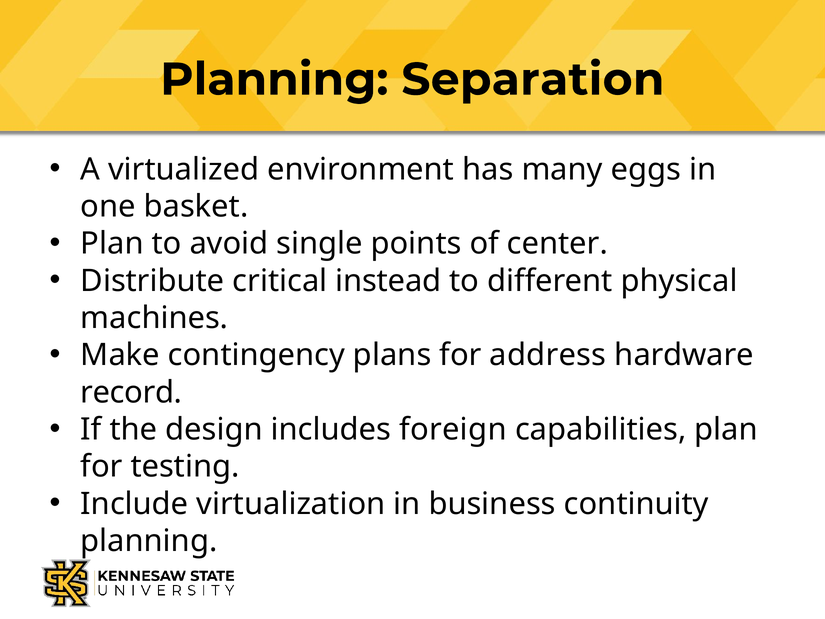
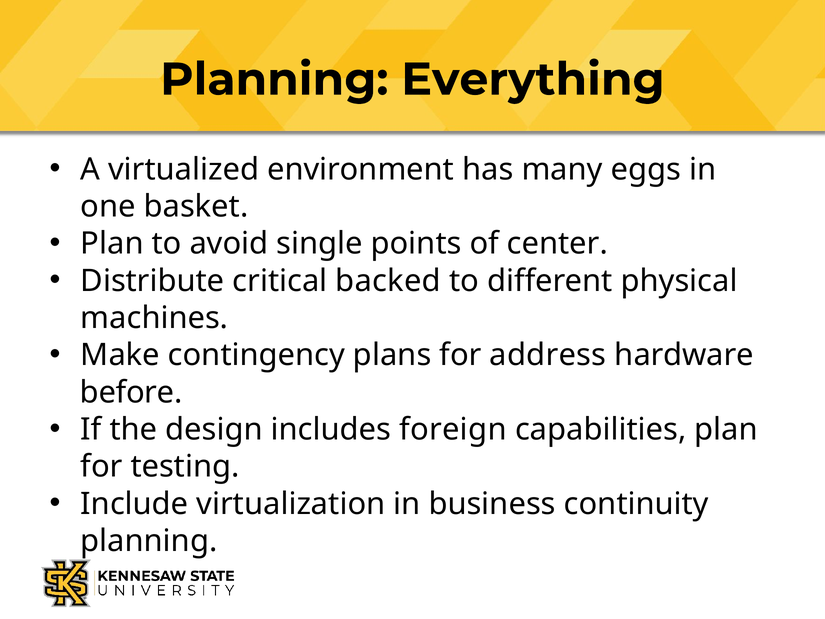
Separation: Separation -> Everything (533, 80)
instead: instead -> backed (388, 281)
record: record -> before (131, 392)
